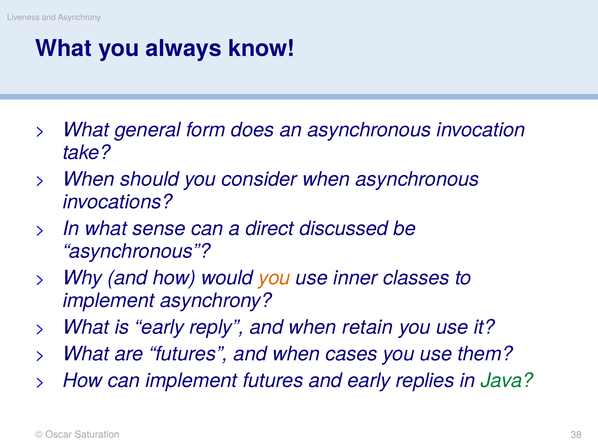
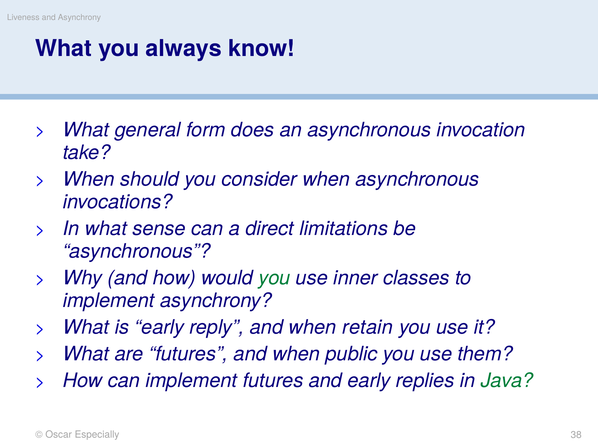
discussed: discussed -> limitations (344, 229)
you colour: orange -> green (274, 278)
cases: cases -> public (352, 354)
Saturation: Saturation -> Especially (97, 435)
